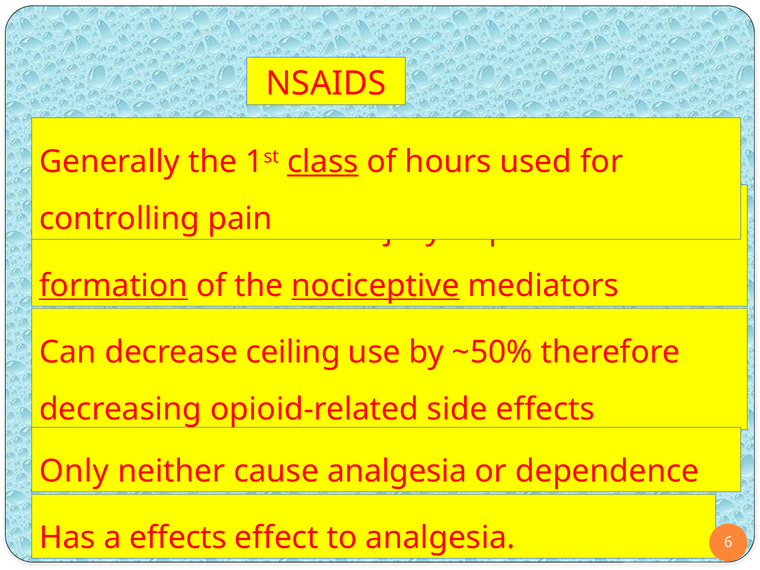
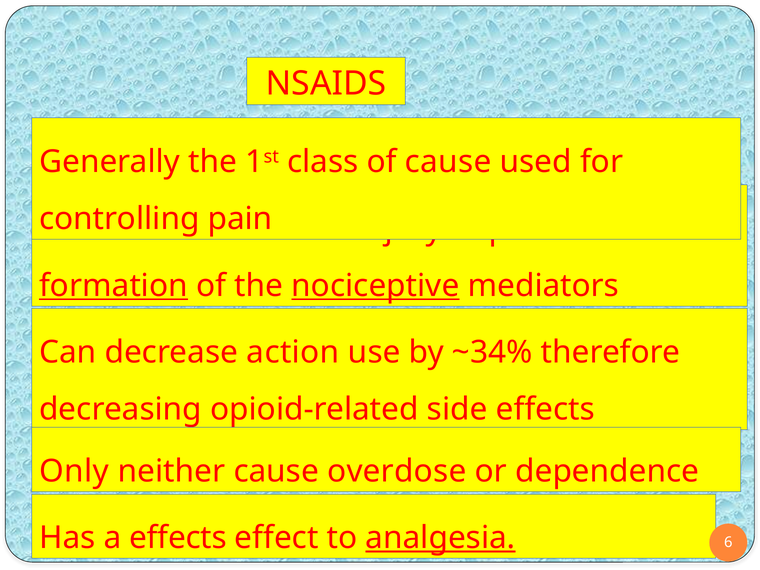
class underline: present -> none (323, 162)
of hours: hours -> cause (448, 162)
ceiling: ceiling -> action (293, 352)
~50%: ~50% -> ~34% (492, 352)
cause analgesia: analgesia -> overdose (397, 471)
analgesia underline: none -> present (440, 538)
